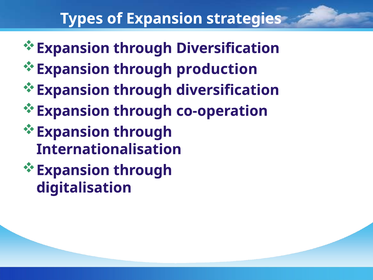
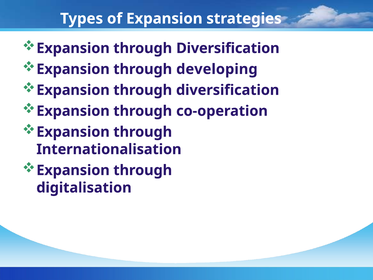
production: production -> developing (217, 69)
